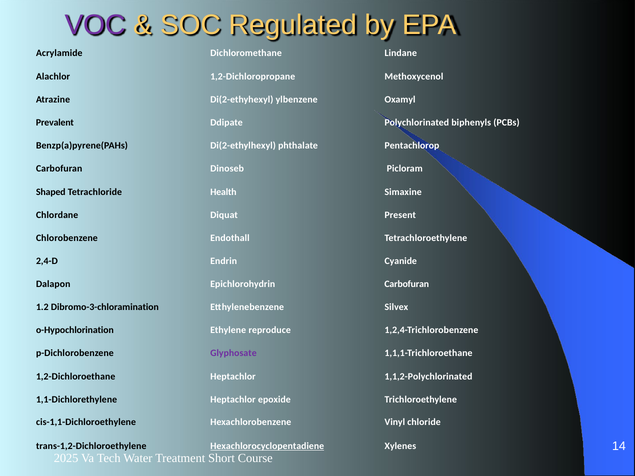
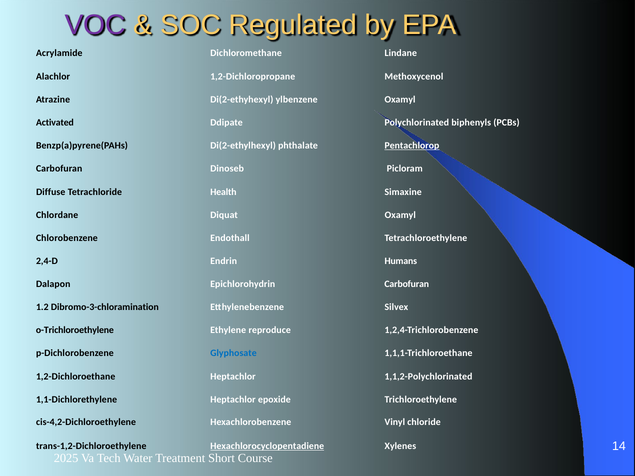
Prevalent: Prevalent -> Activated (55, 123)
Pentachlorop underline: none -> present (412, 146)
Shaped: Shaped -> Diffuse (51, 192)
Diquat Present: Present -> Oxamyl (400, 215)
Cyanide: Cyanide -> Humans (401, 261)
o-Hypochlorination: o-Hypochlorination -> o-Trichloroethylene (75, 330)
Glyphosate colour: purple -> blue (233, 353)
cis-1,1-Dichloroethylene: cis-1,1-Dichloroethylene -> cis-4,2-Dichloroethylene (86, 422)
